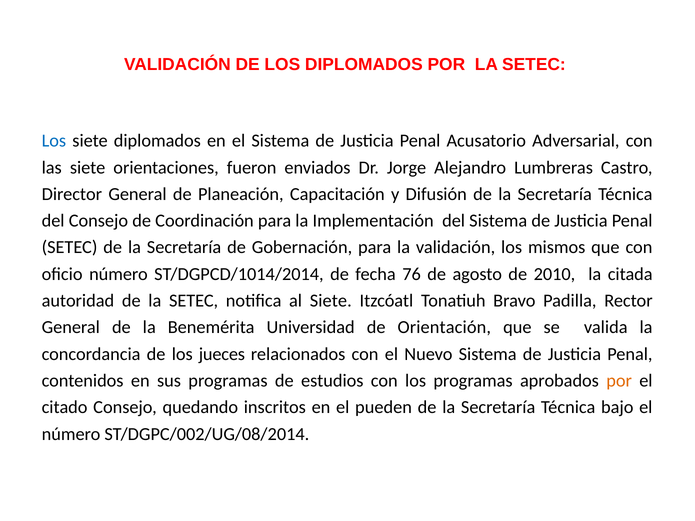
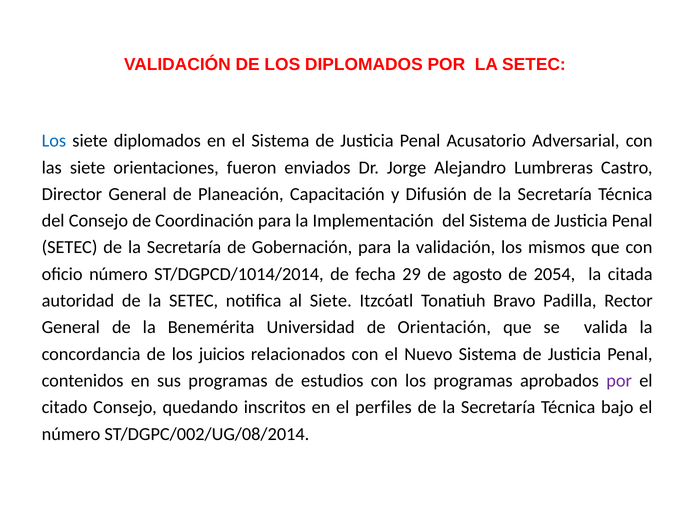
76: 76 -> 29 (412, 274)
2010: 2010 -> 2054 (554, 274)
jueces: jueces -> juicios (222, 354)
por colour: orange -> purple (619, 381)
pueden: pueden -> perfiles (383, 408)
